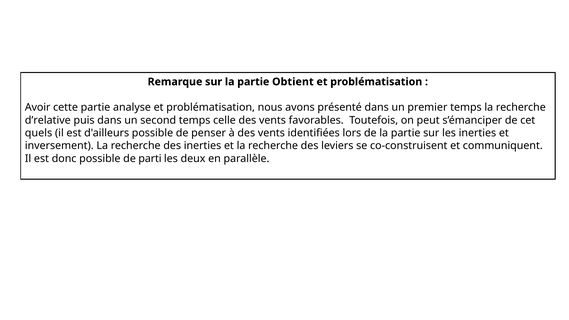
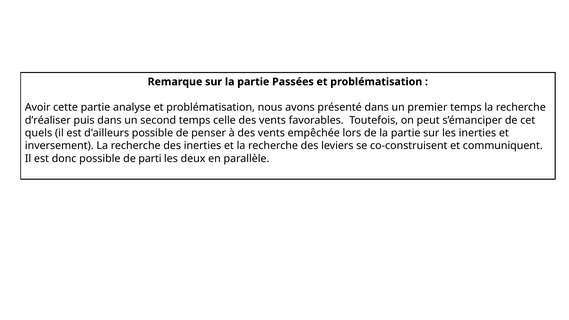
Obtient: Obtient -> Passées (293, 82)
d’relative: d’relative -> d’réaliser (48, 120)
identifiées: identifiées -> empêchée (314, 133)
